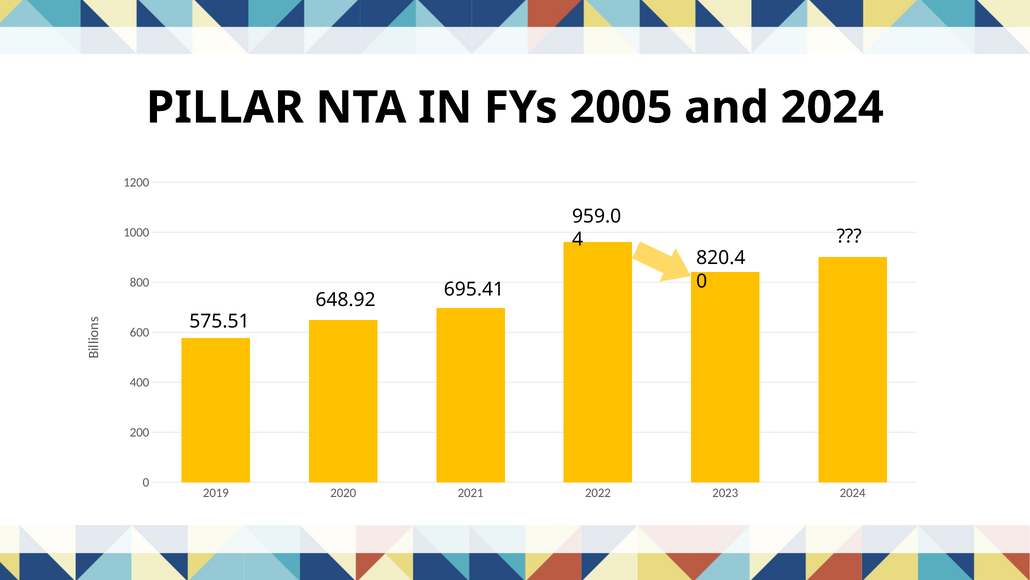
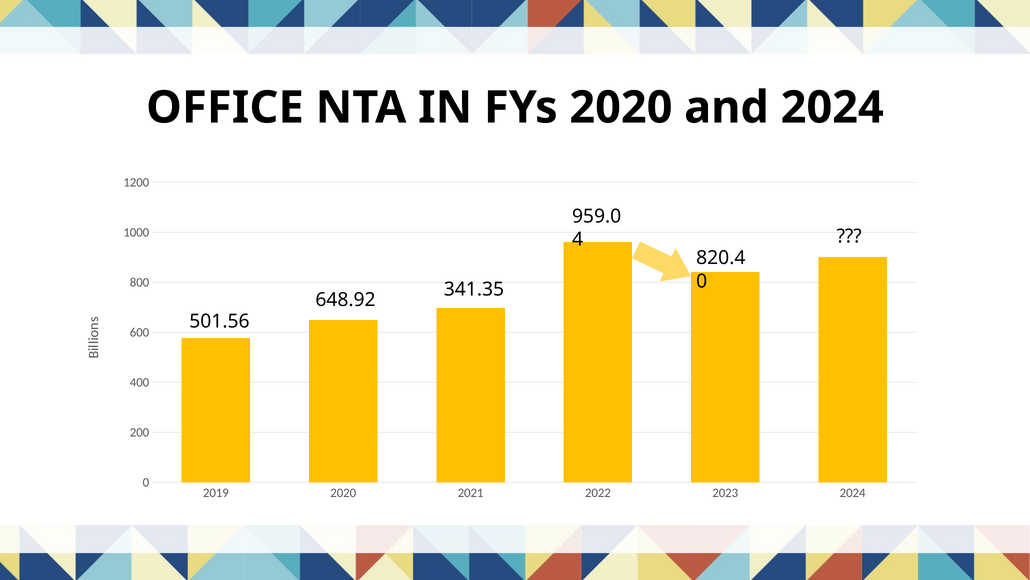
PILLAR: PILLAR -> OFFICE (225, 108)
FYs 2005: 2005 -> 2020 (621, 108)
695.41: 695.41 -> 341.35 (474, 289)
575.51: 575.51 -> 501.56 (219, 321)
